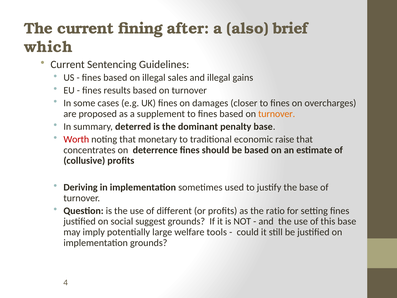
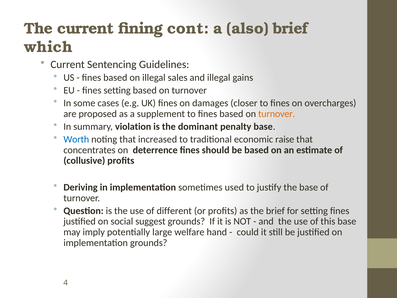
after: after -> cont (188, 29)
fines results: results -> setting (117, 90)
deterred: deterred -> violation (133, 126)
Worth colour: red -> blue (76, 139)
monetary: monetary -> increased (158, 139)
the ratio: ratio -> brief (275, 211)
tools: tools -> hand (217, 232)
